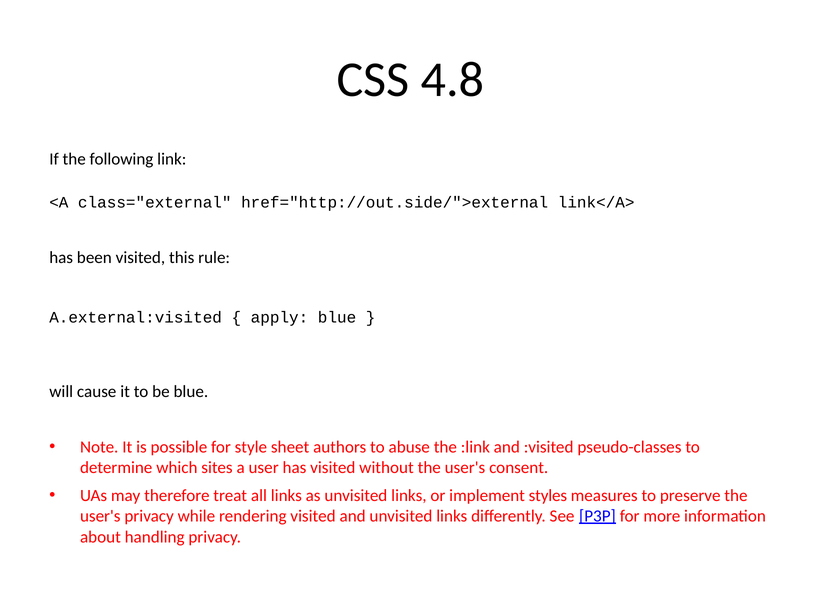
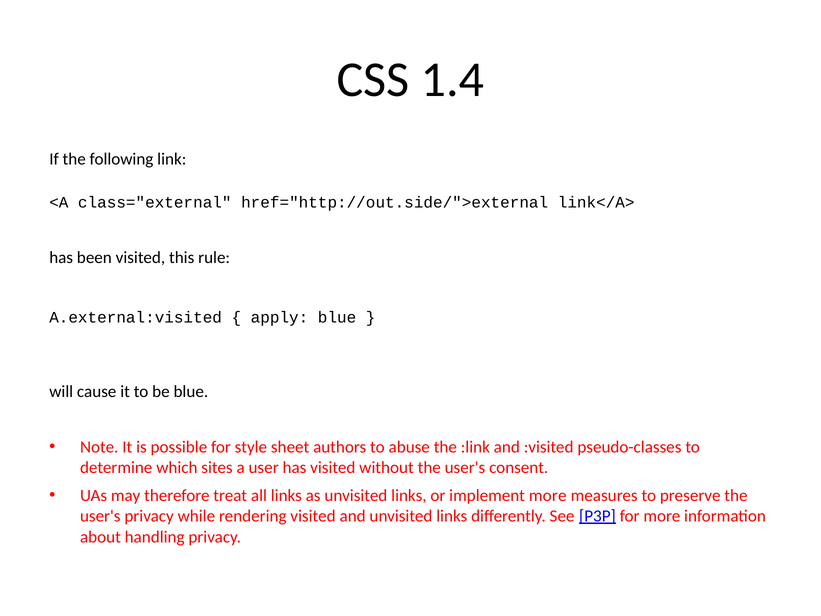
4.8: 4.8 -> 1.4 (452, 79)
implement styles: styles -> more (548, 495)
